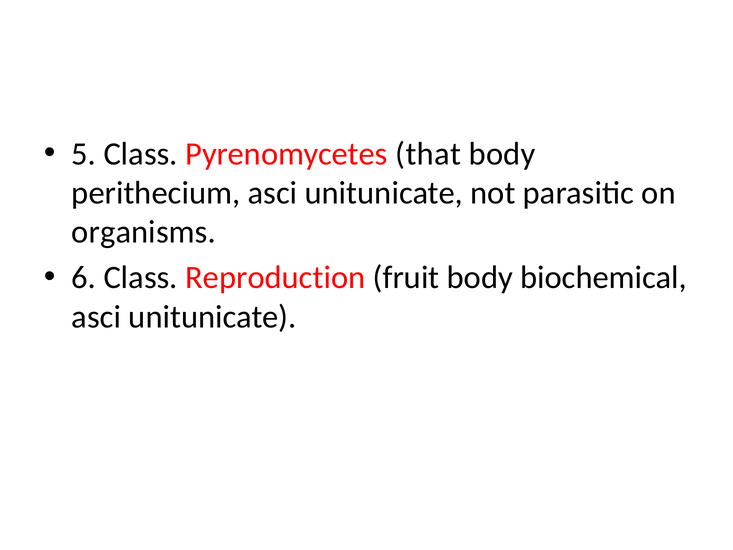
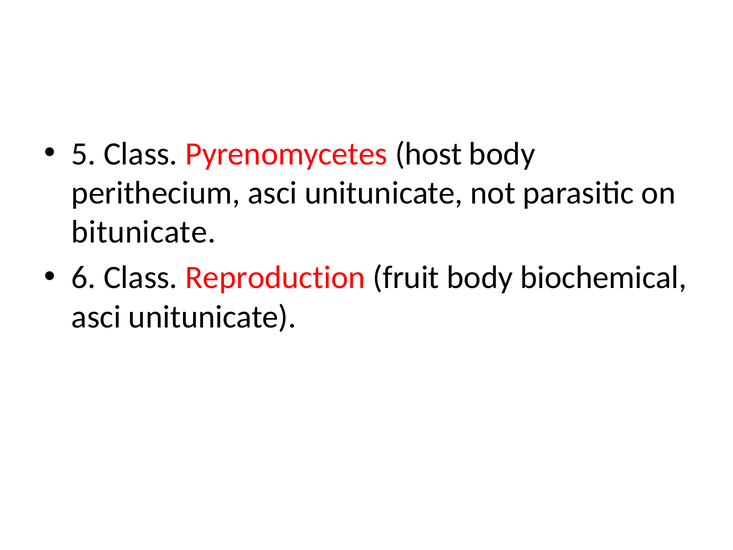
that: that -> host (429, 154)
organisms: organisms -> bitunicate (144, 232)
